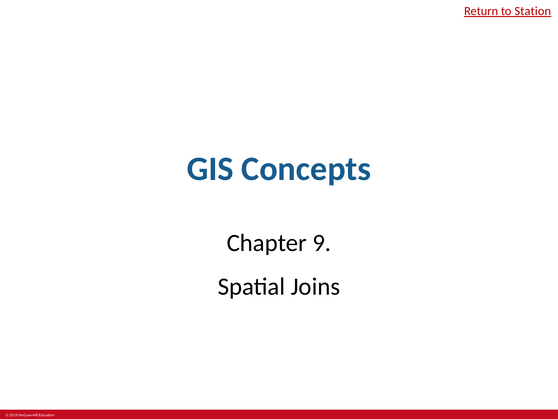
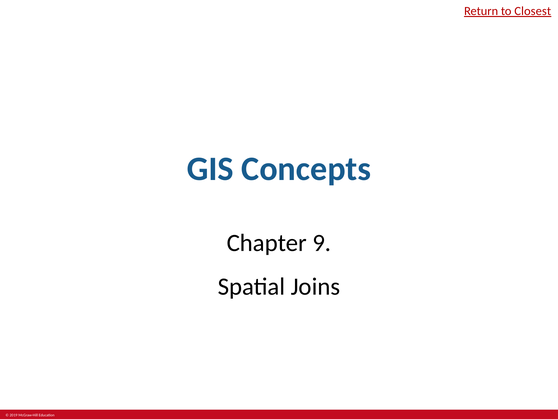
Station: Station -> Closest (533, 11)
